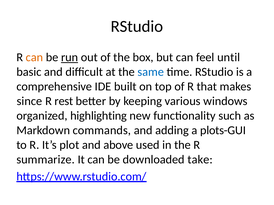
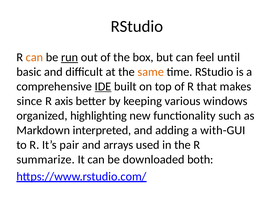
same colour: blue -> orange (151, 72)
IDE underline: none -> present (103, 87)
rest: rest -> axis (64, 101)
commands: commands -> interpreted (102, 131)
plots-GUI: plots-GUI -> with-GUI (223, 131)
plot: plot -> pair (69, 145)
above: above -> arrays (118, 145)
take: take -> both (200, 160)
